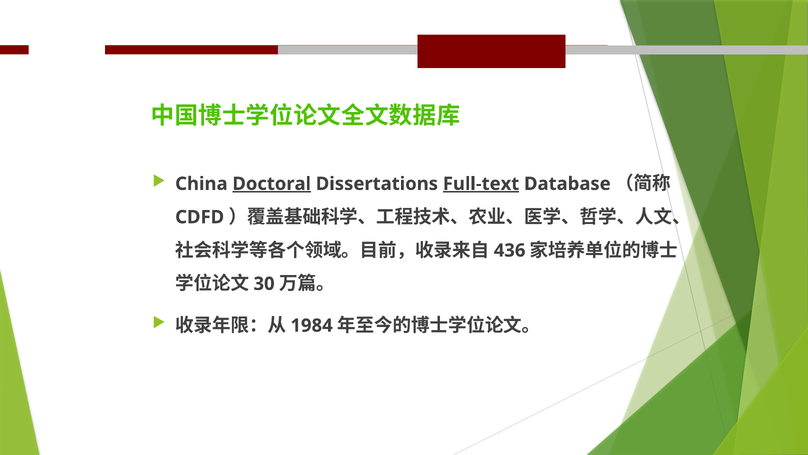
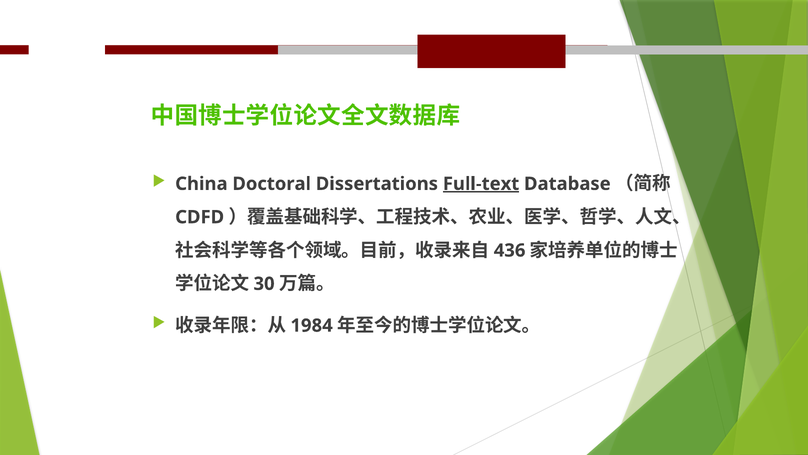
Doctoral underline: present -> none (272, 184)
